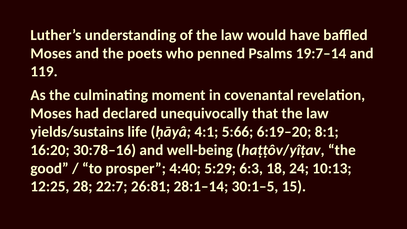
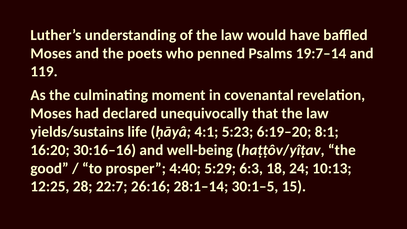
5:66: 5:66 -> 5:23 (238, 132)
30:78–16: 30:78–16 -> 30:16–16 (105, 150)
26:81: 26:81 -> 26:16 (151, 187)
